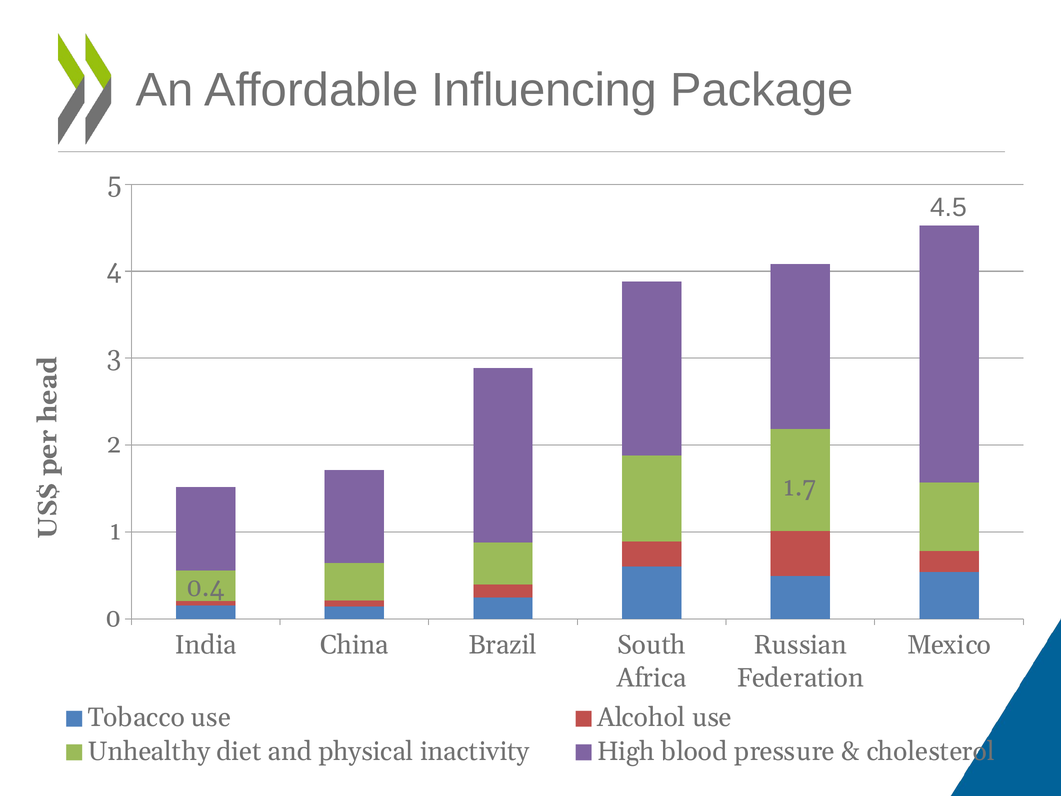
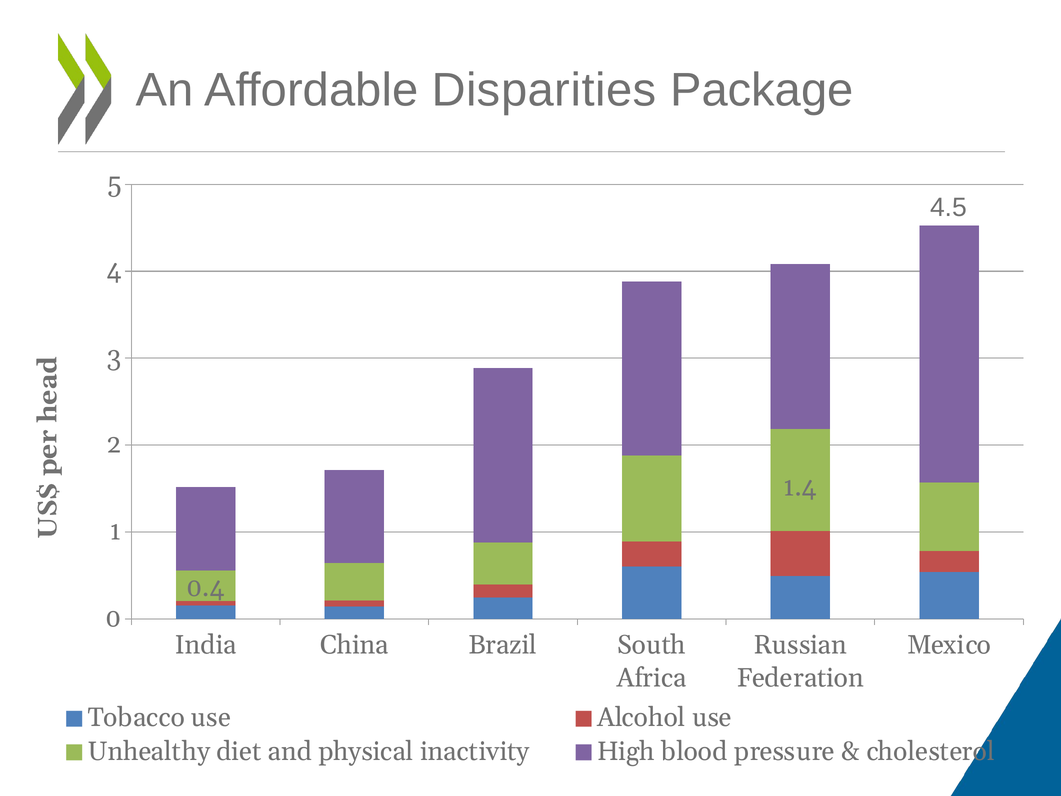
Influencing: Influencing -> Disparities (544, 90)
1.7: 1.7 -> 1.4 (800, 487)
